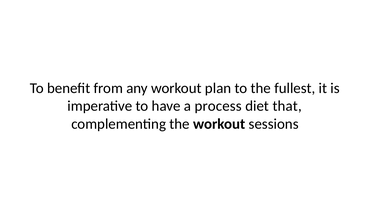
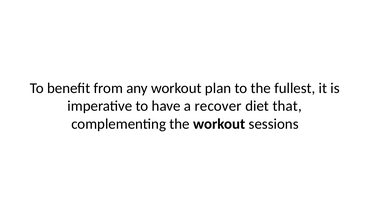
process: process -> recover (218, 106)
